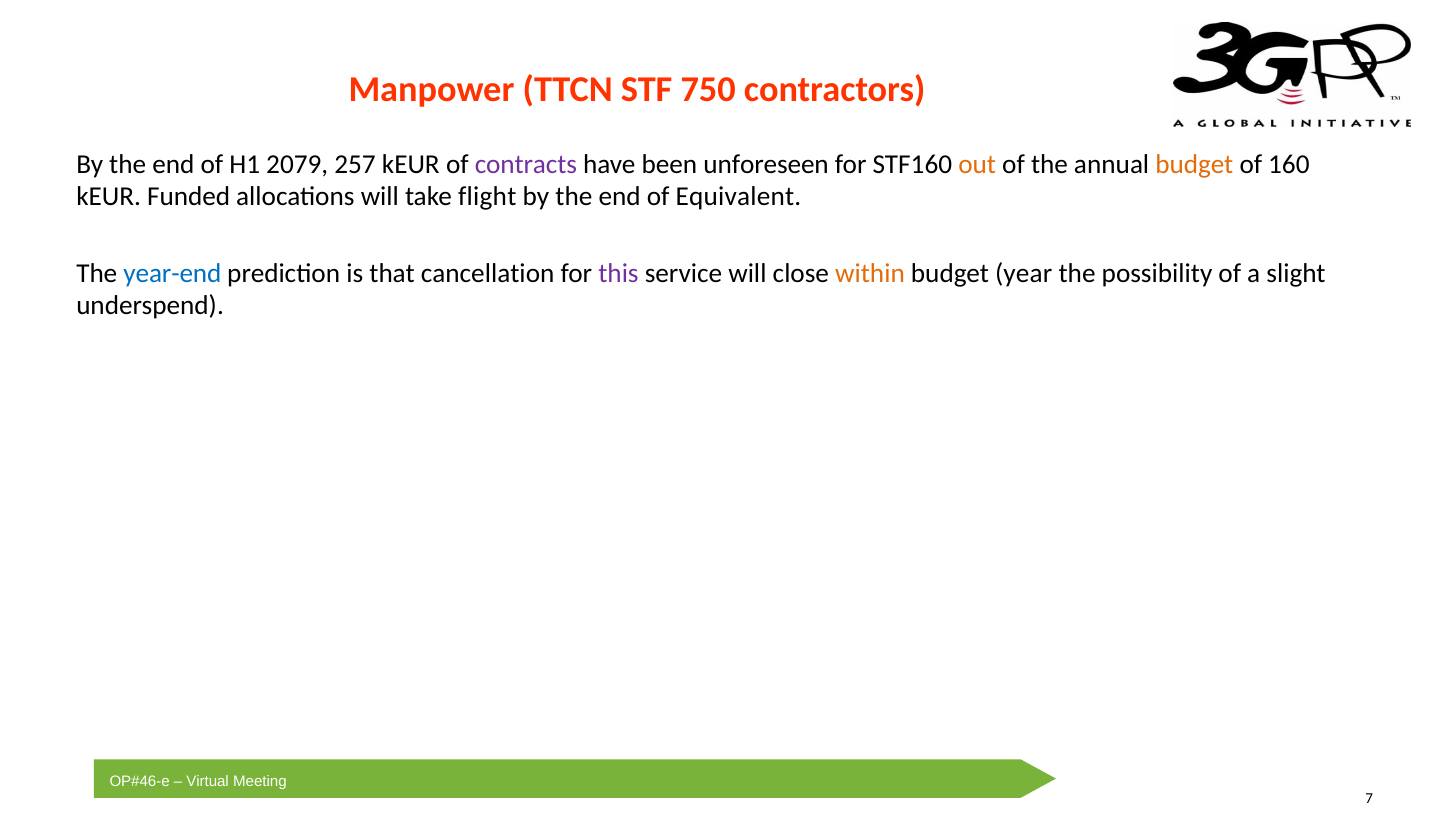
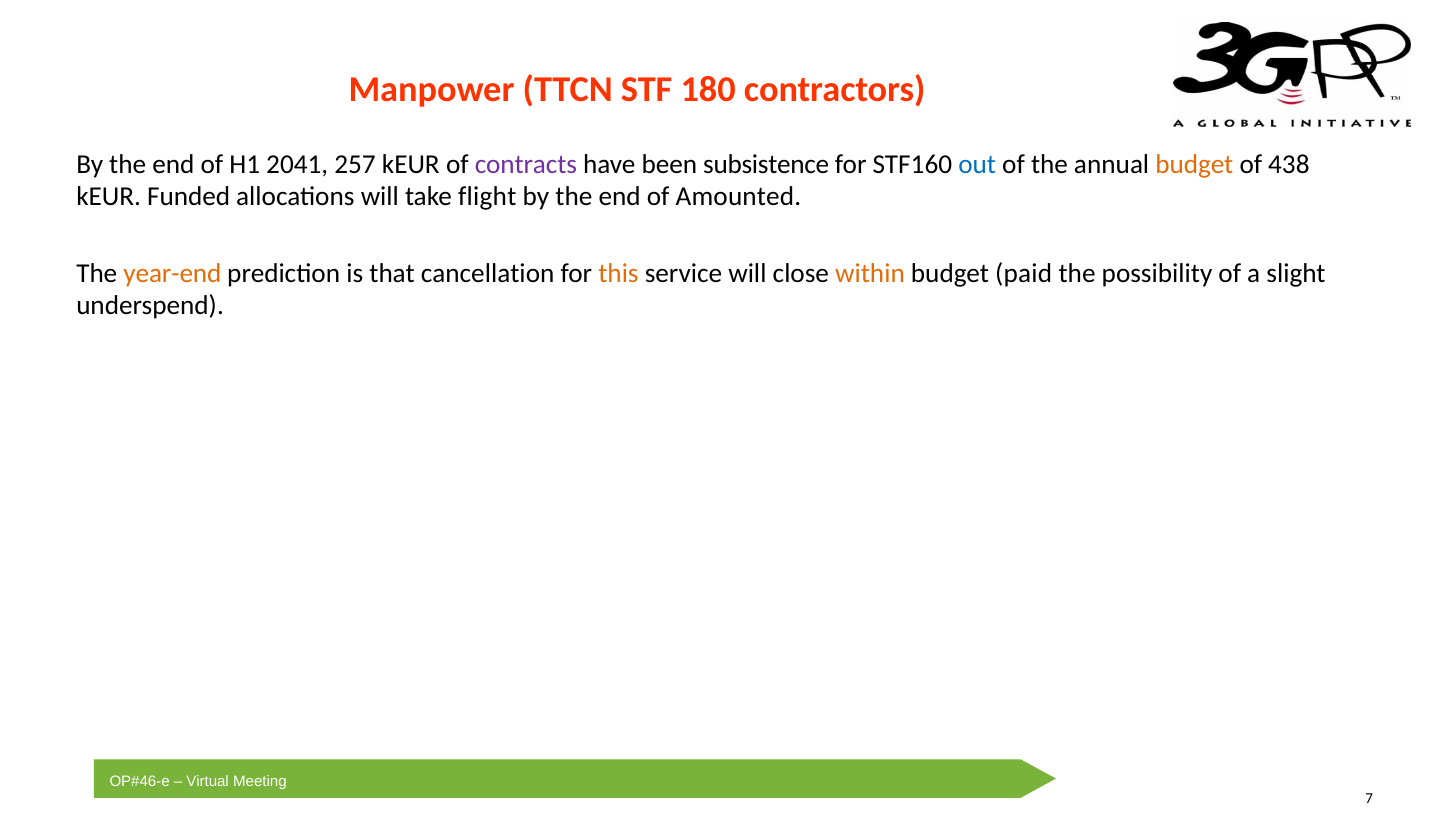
750: 750 -> 180 (708, 90)
2079: 2079 -> 2041 (297, 164)
unforeseen: unforeseen -> subsistence (766, 164)
out colour: orange -> blue (977, 164)
160: 160 -> 438 (1289, 164)
Equivalent: Equivalent -> Amounted (738, 197)
year-end colour: blue -> orange (172, 273)
this colour: purple -> orange (619, 273)
year: year -> paid (1024, 273)
